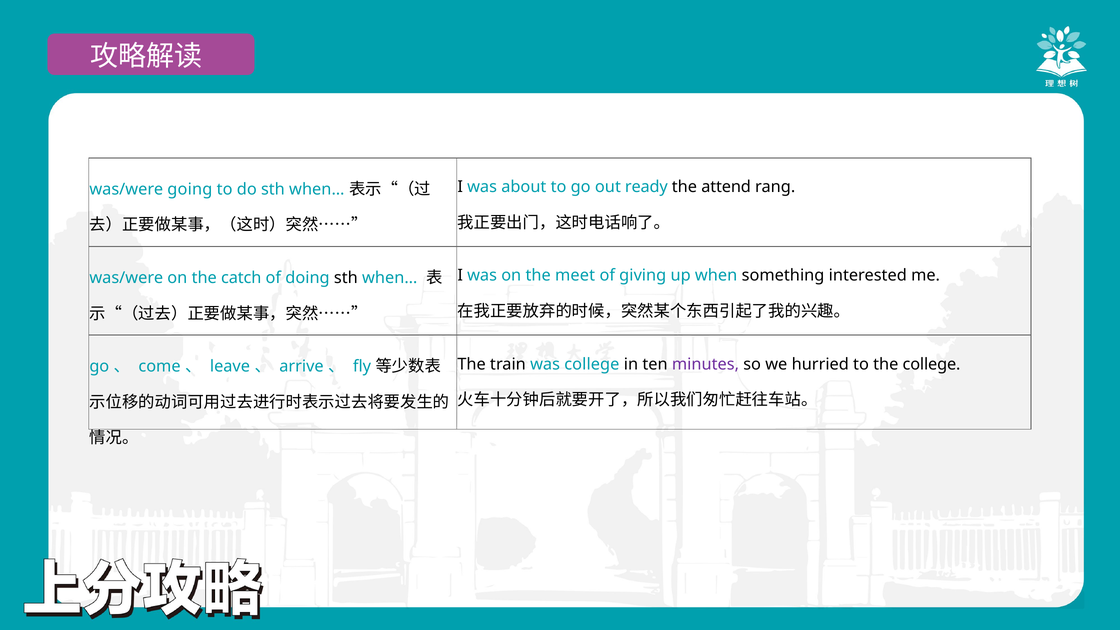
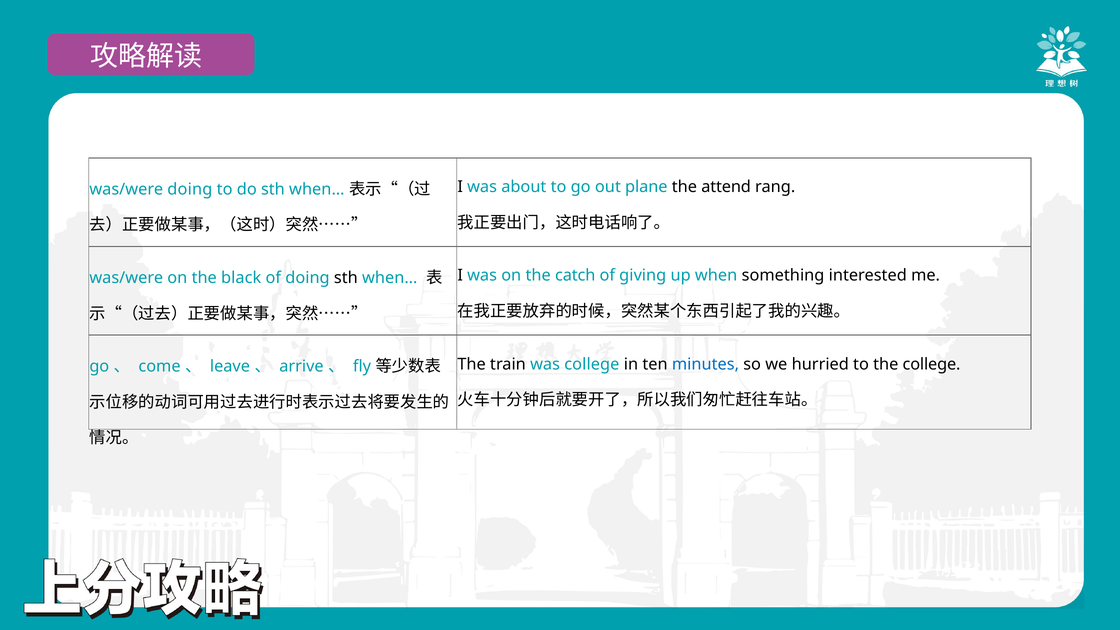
ready: ready -> plane (646, 187)
was/were going: going -> doing (190, 189)
meet: meet -> catch (575, 276)
catch: catch -> black (241, 278)
minutes colour: purple -> blue (705, 364)
